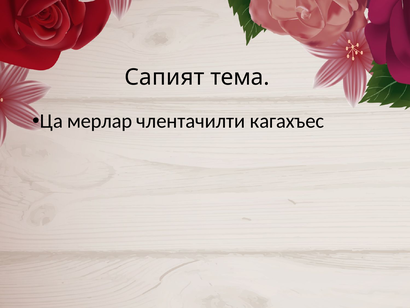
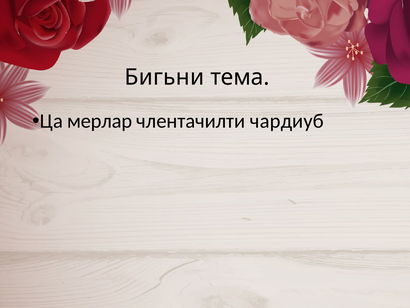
Сапият: Сапият -> Бигьни (164, 77)
кагахъес: кагахъес -> чардиуб (287, 121)
